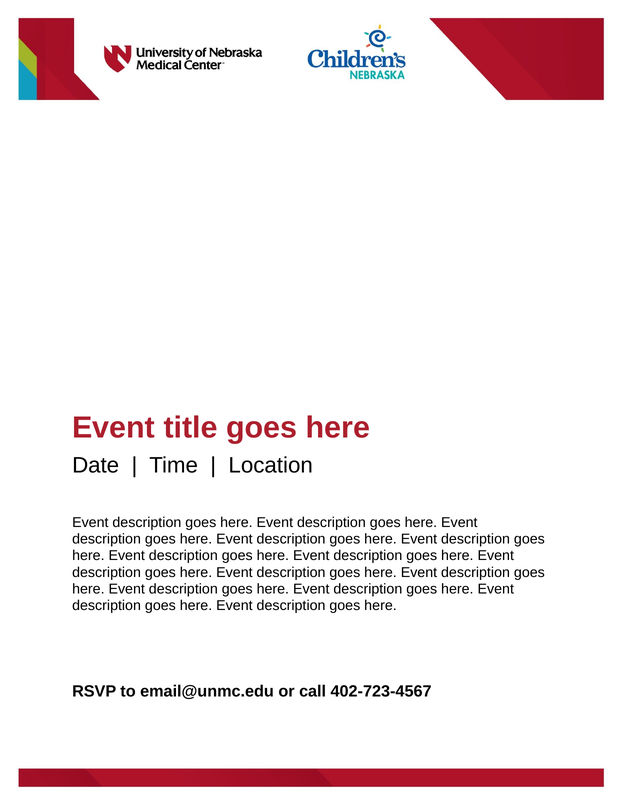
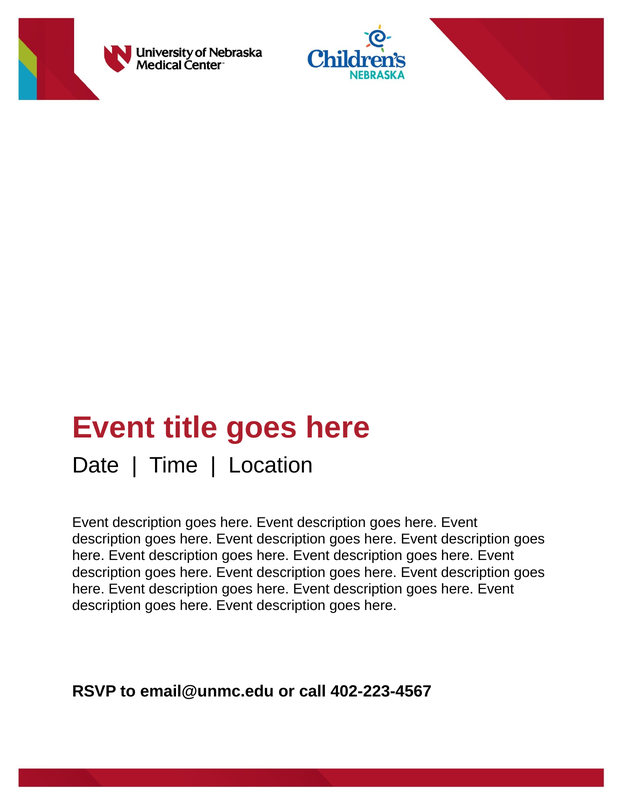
402-723-4567: 402-723-4567 -> 402-223-4567 (381, 691)
